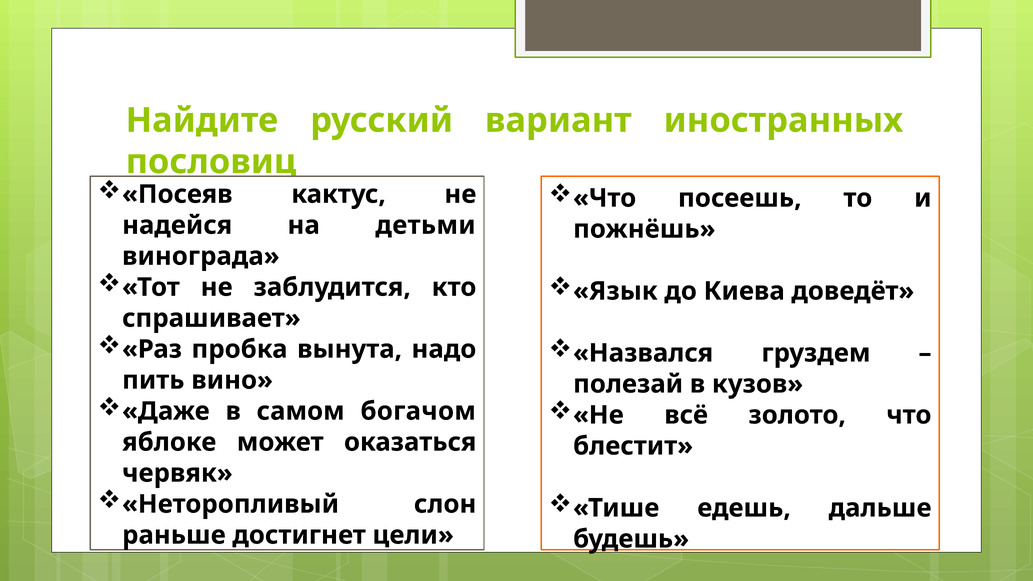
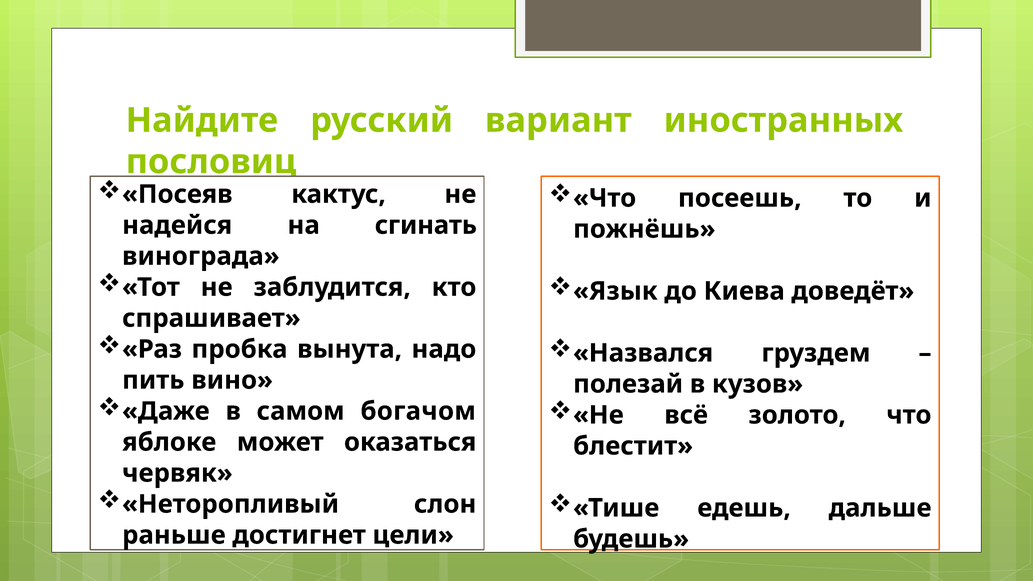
детьми: детьми -> сгинать (426, 225)
